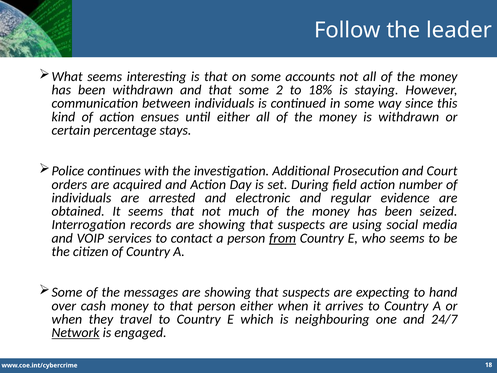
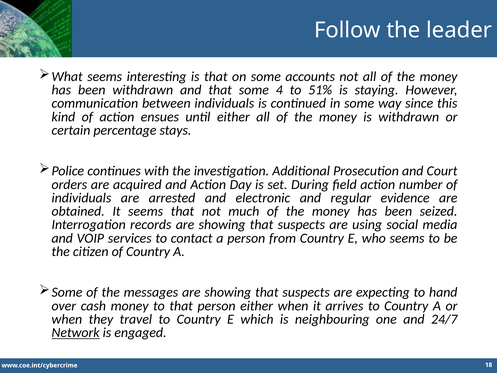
2: 2 -> 4 (279, 90)
18%: 18% -> 51% (320, 90)
from underline: present -> none (283, 238)
